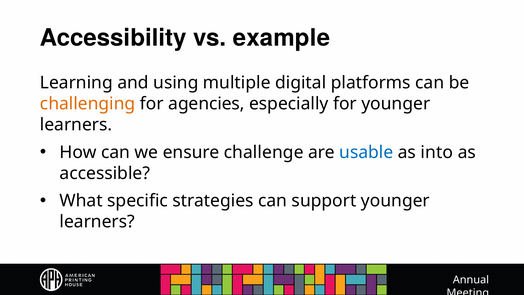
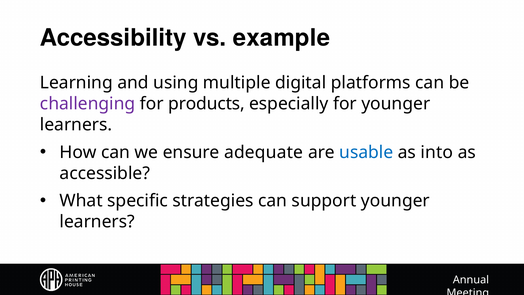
challenging colour: orange -> purple (88, 104)
agencies: agencies -> products (206, 104)
challenge: challenge -> adequate (264, 152)
